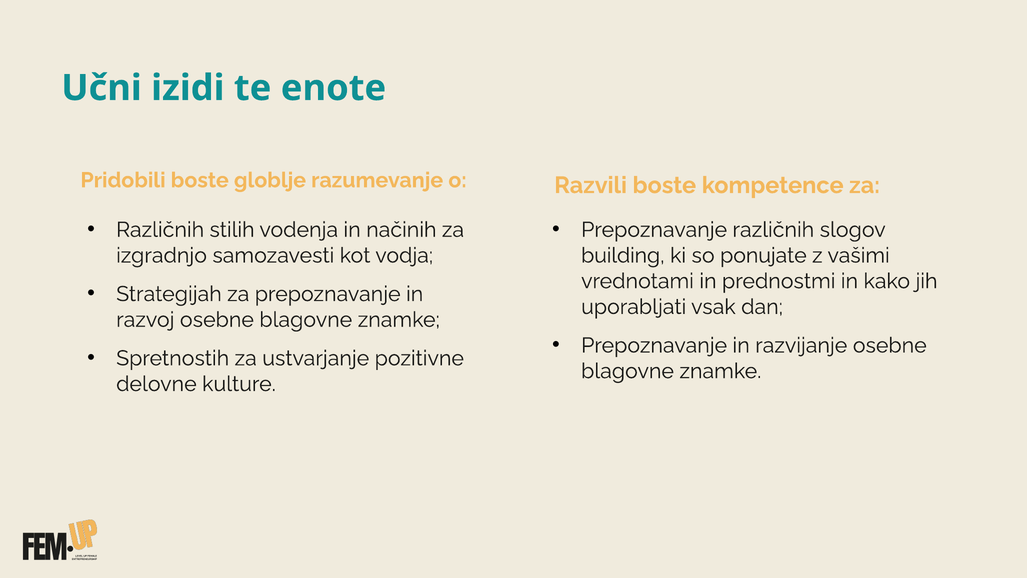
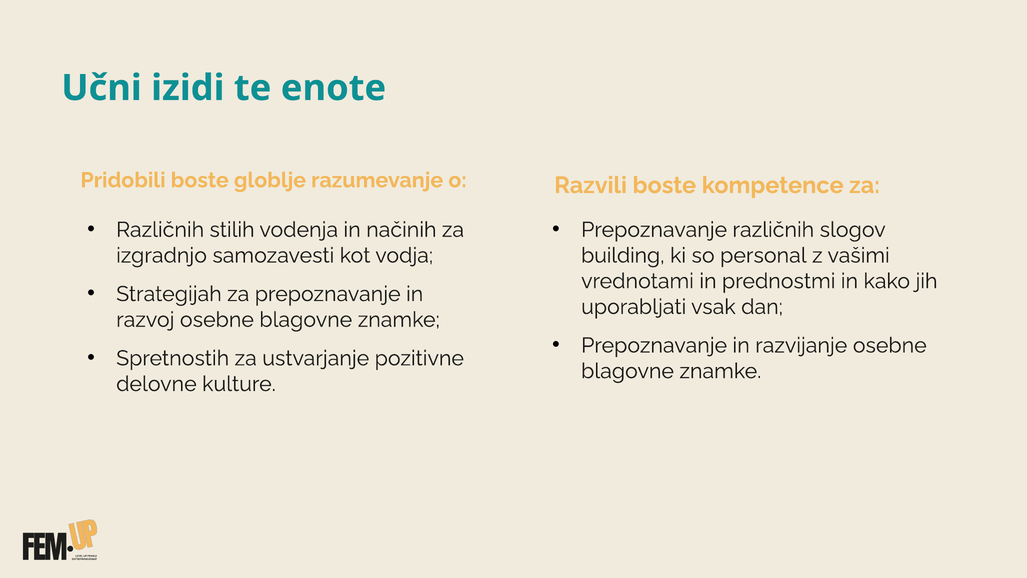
ponujate: ponujate -> personal (763, 255)
